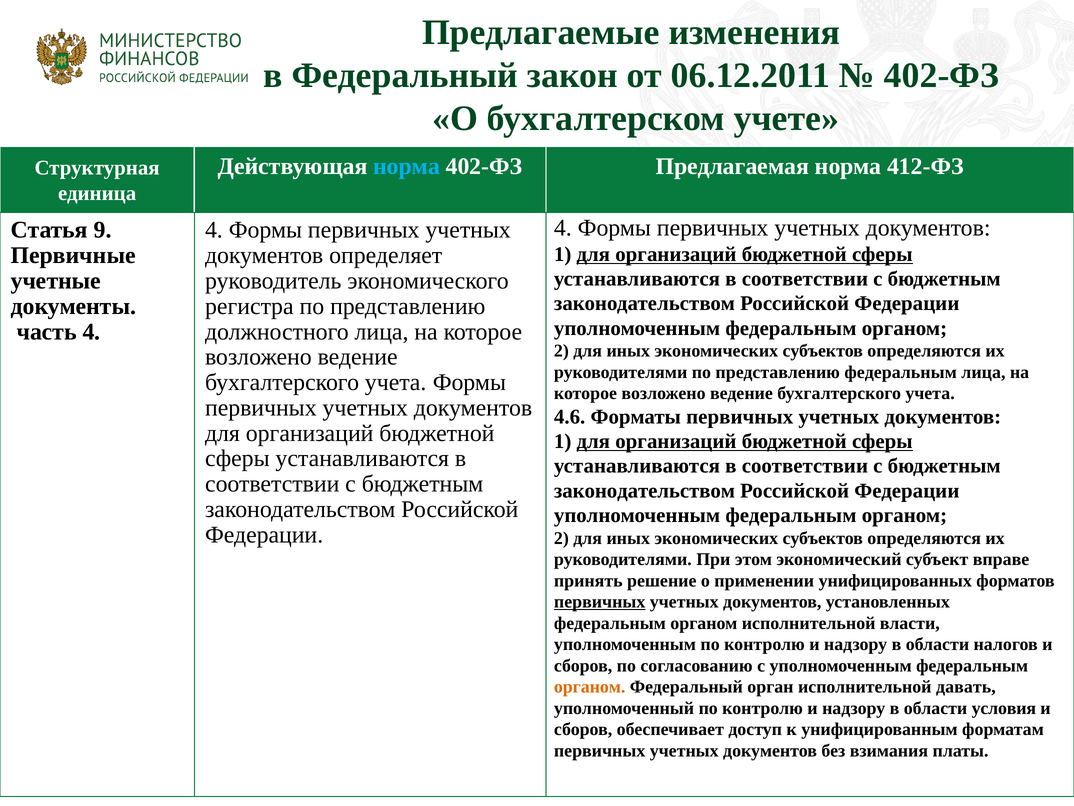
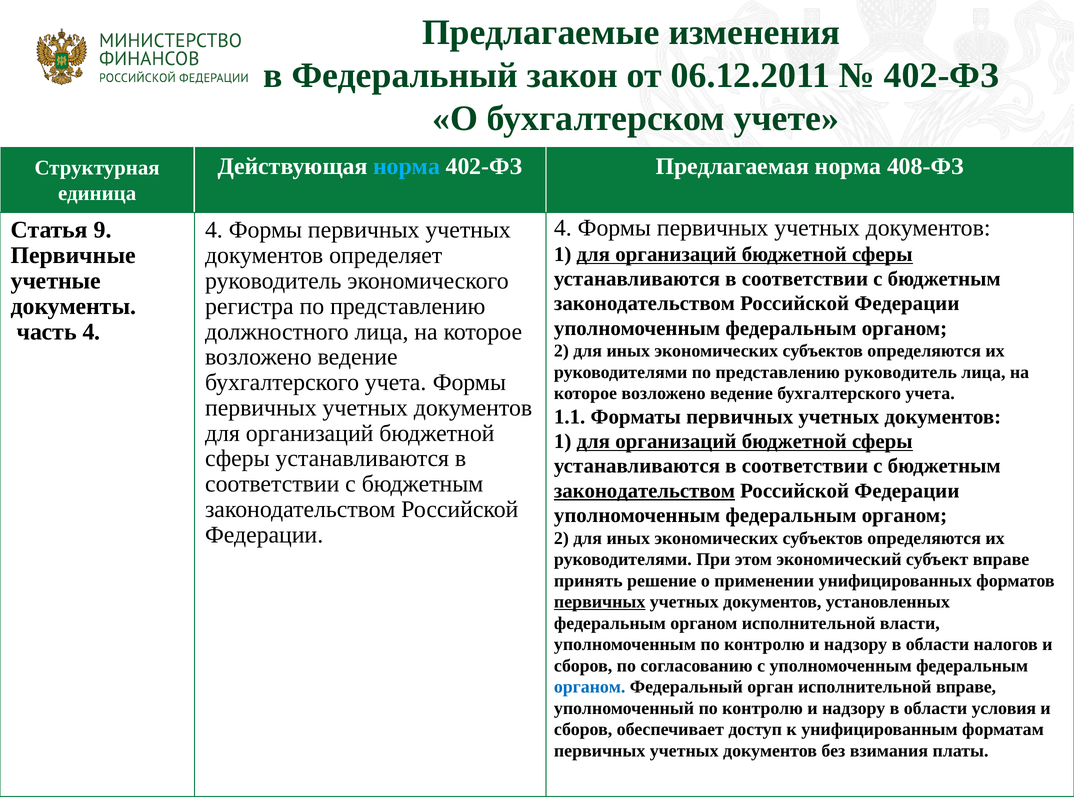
412-ФЗ: 412-ФЗ -> 408-ФЗ (925, 166)
представлению федеральным: федеральным -> руководитель (901, 372)
4.6: 4.6 -> 1.1 (570, 416)
законодательством underline: none -> present (644, 490)
органом colour: orange -> blue (590, 687)
исполнительной давать: давать -> вправе (966, 687)
